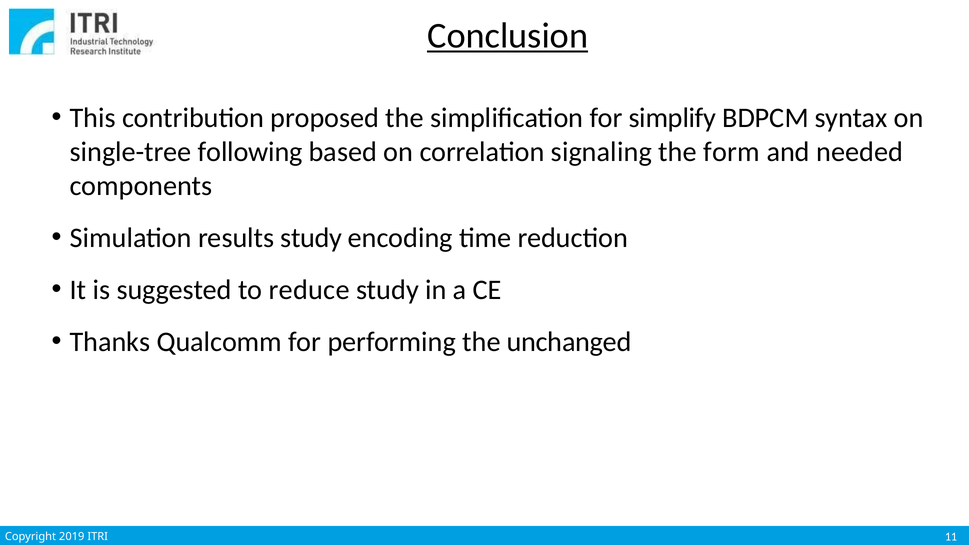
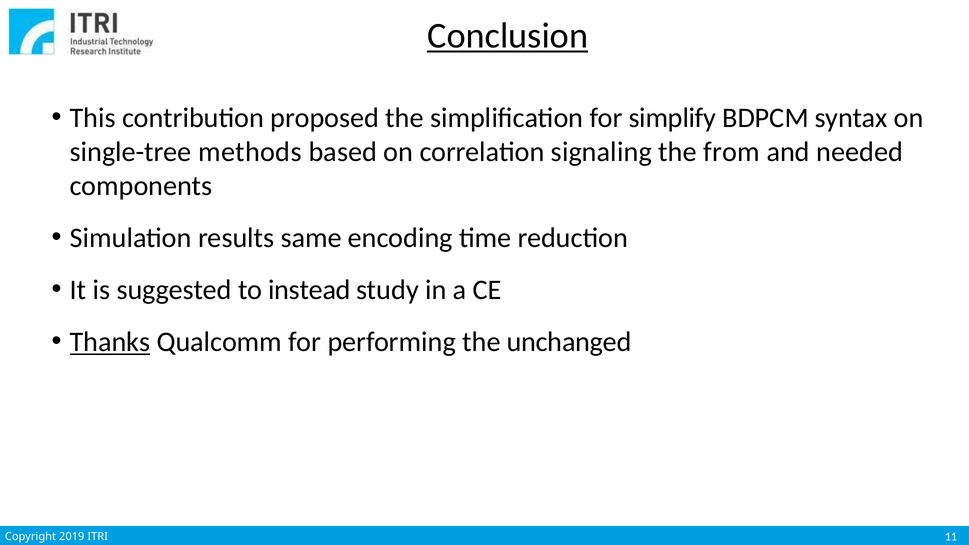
following: following -> methods (250, 152)
form: form -> from (732, 152)
results study: study -> same (311, 238)
reduce: reduce -> instead (309, 290)
Thanks underline: none -> present (110, 342)
